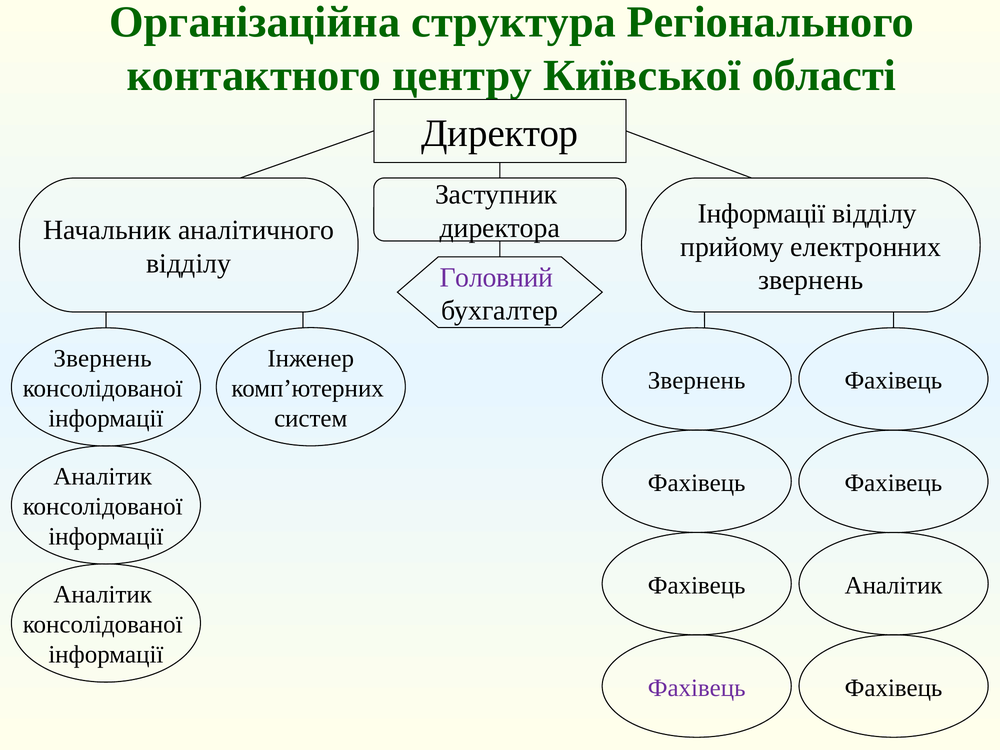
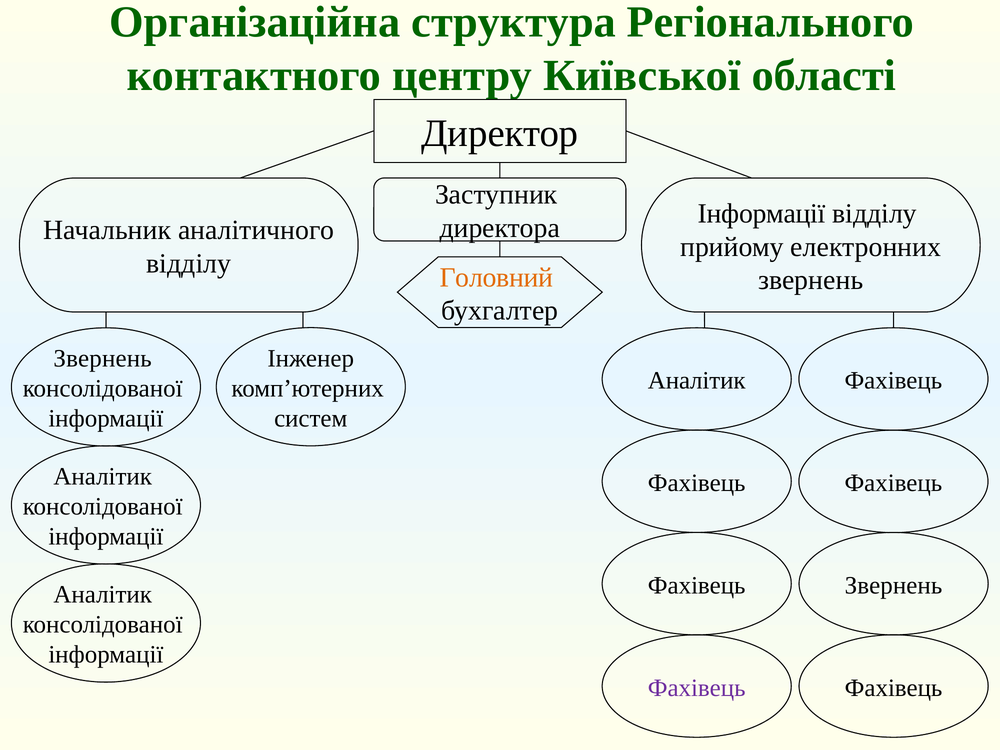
Головний colour: purple -> orange (496, 277)
Звернень: Звернень -> Аналітик (697, 381)
Аналітик: Аналітик -> Звернень (894, 585)
